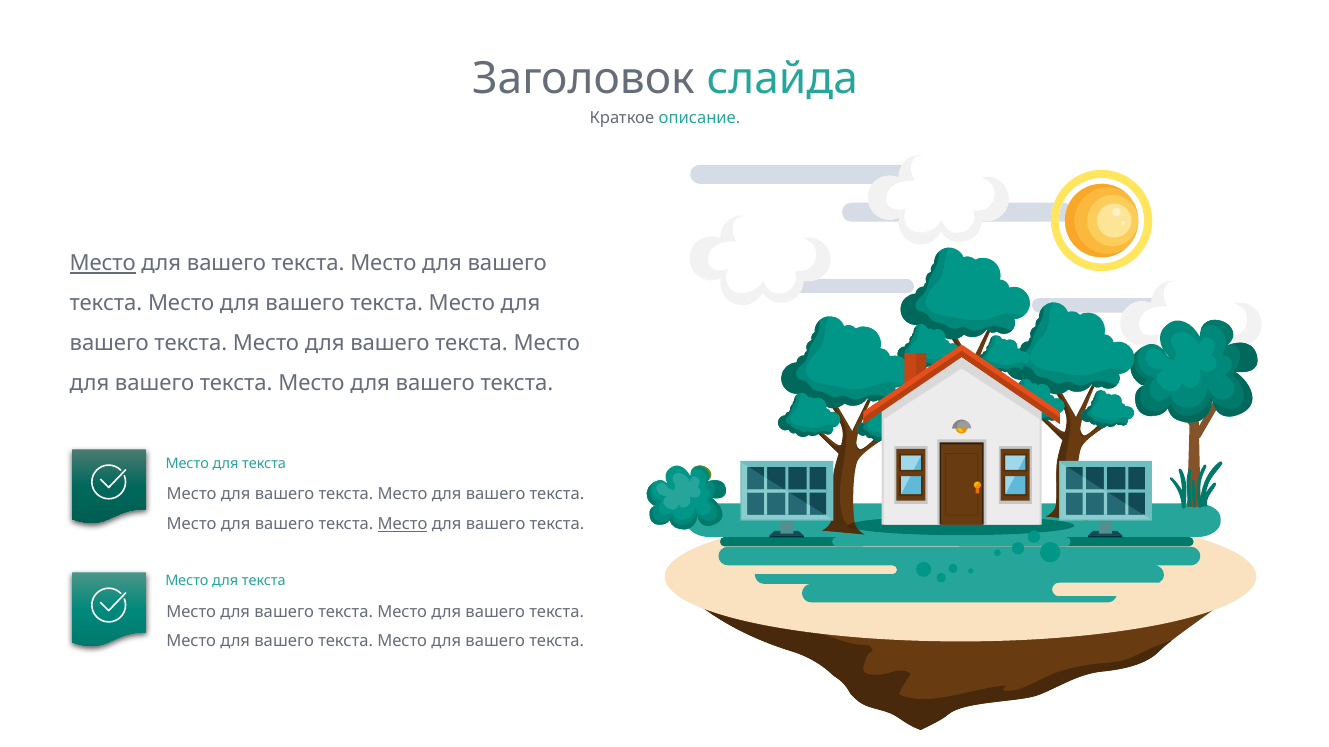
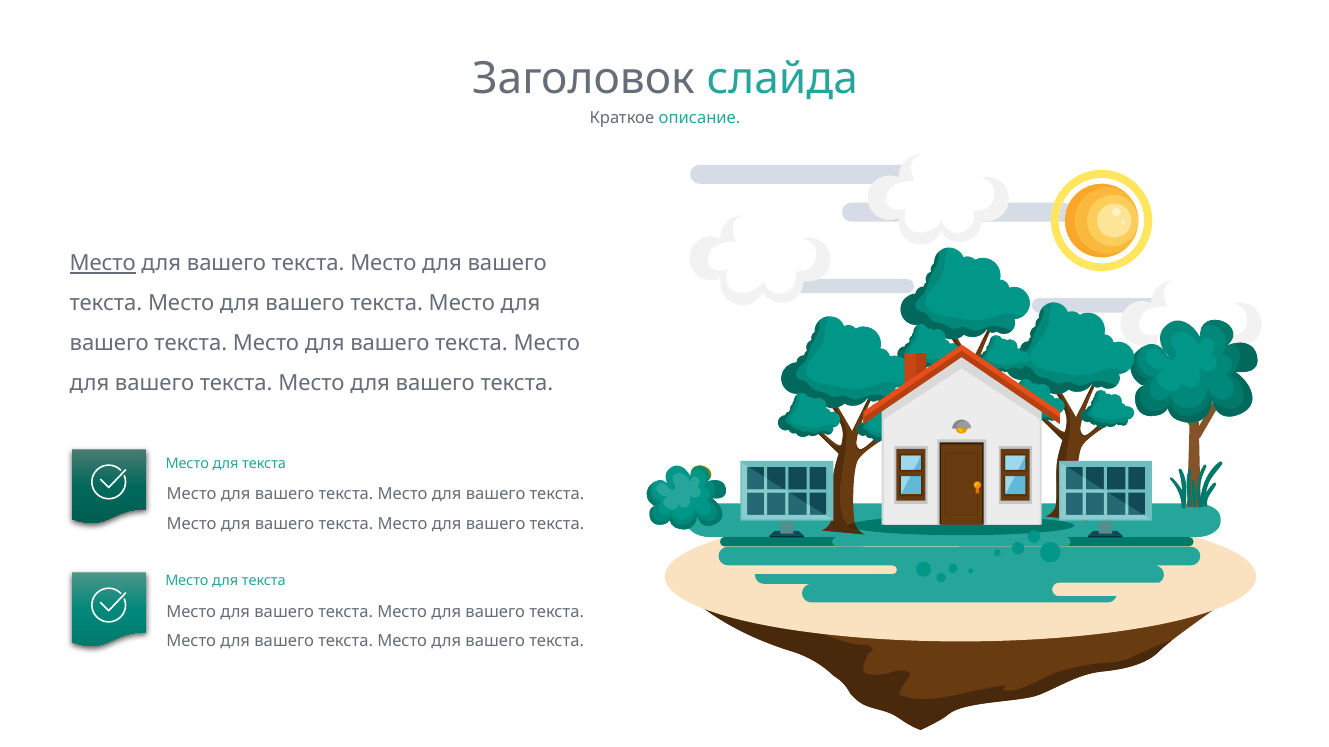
Место underline: present -> none (403, 524)
